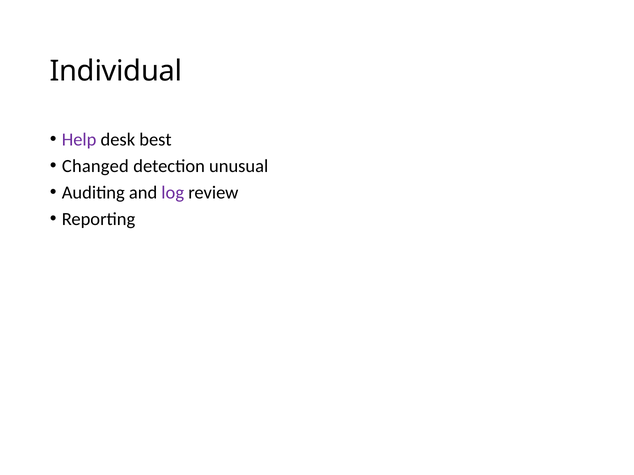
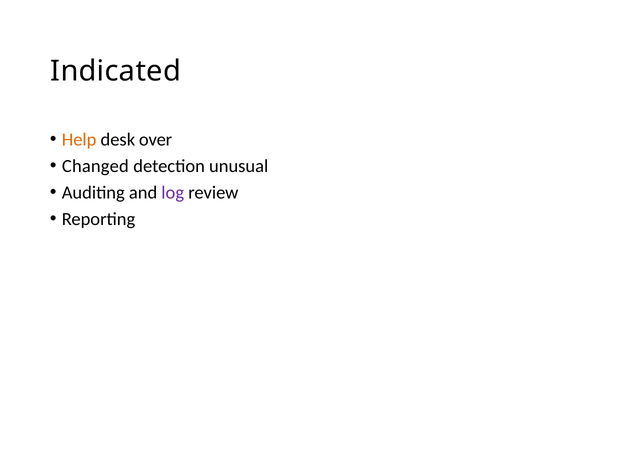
Individual: Individual -> Indicated (116, 71)
Help colour: purple -> orange (79, 140)
best: best -> over (156, 140)
